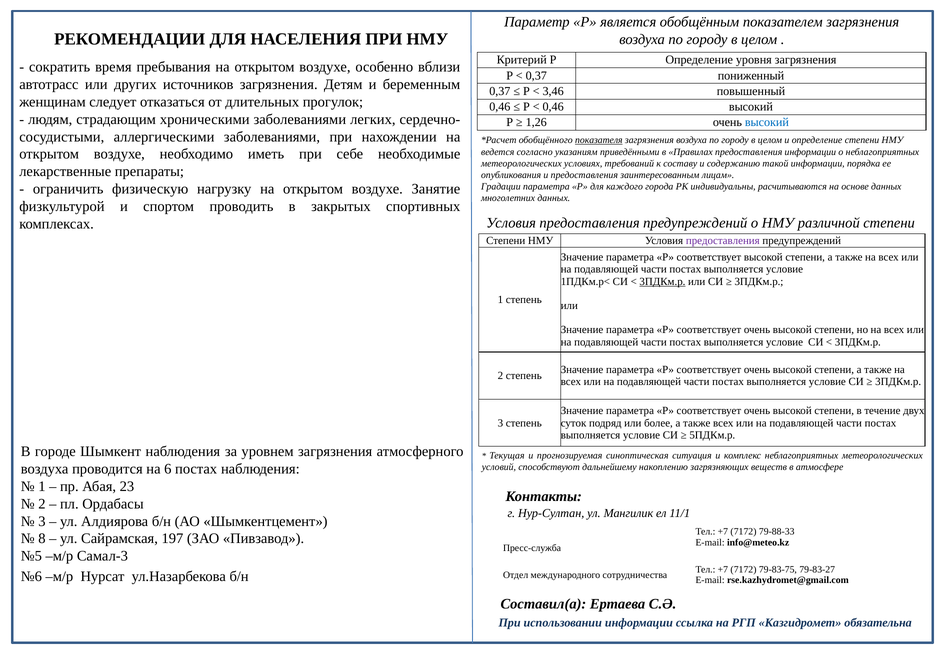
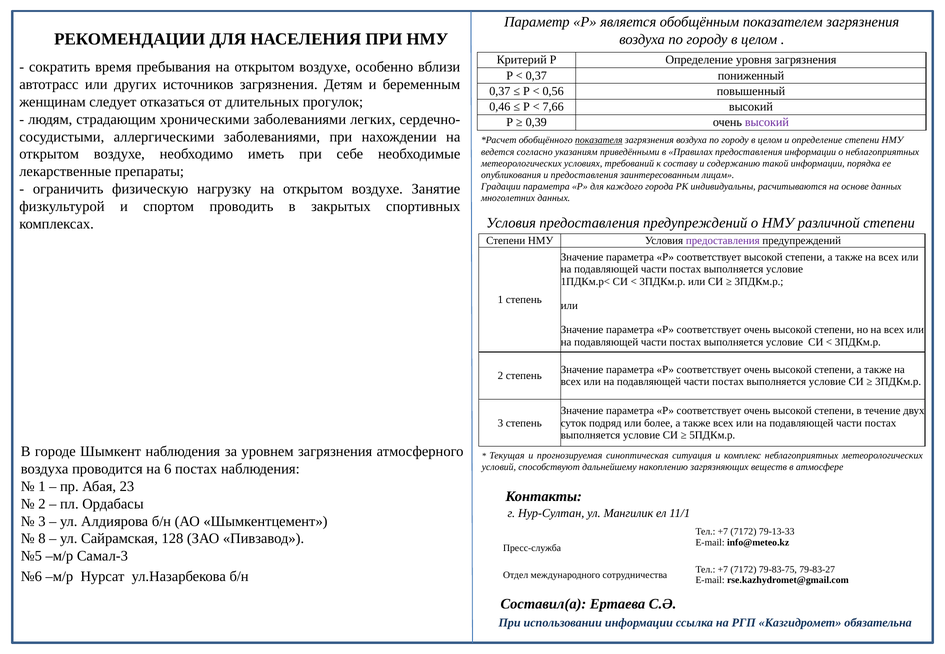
3,46: 3,46 -> 0,56 (553, 91)
0,46: 0,46 -> 7,66 (553, 107)
1,26: 1,26 -> 0,39 (536, 122)
высокий colour: blue -> purple (767, 122)
3ПДКм.р underline: present -> none (662, 282)
79-88-33: 79-88-33 -> 79-13-33 (777, 532)
197: 197 -> 128 (172, 539)
